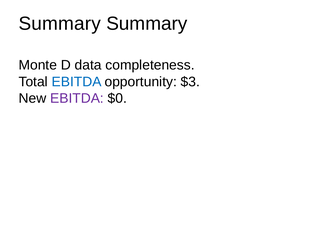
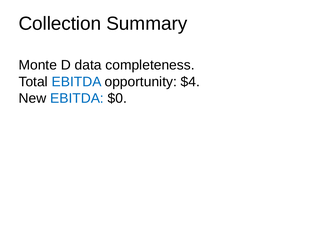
Summary: Summary -> Collection (60, 24)
$3: $3 -> $4 (190, 82)
EBITDA colour: purple -> blue (77, 98)
